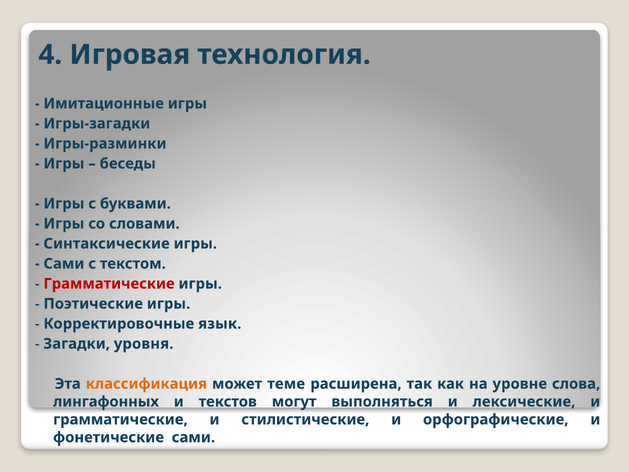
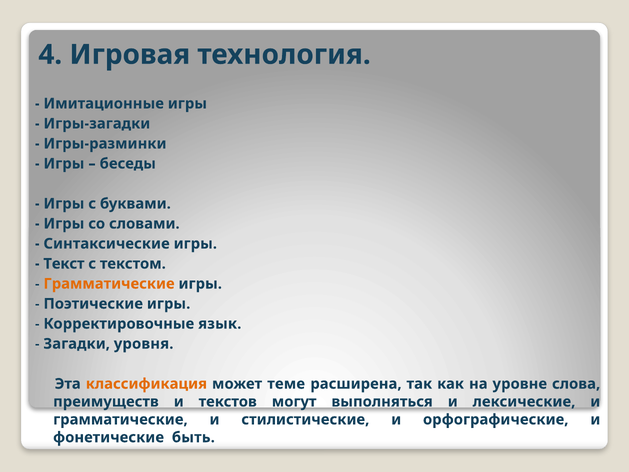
Сами: Сами -> Текст (64, 264)
Грамматические colour: red -> orange (109, 284)
лингафонных: лингафонных -> преимуществ (106, 401)
фонетические сами: сами -> быть (193, 437)
